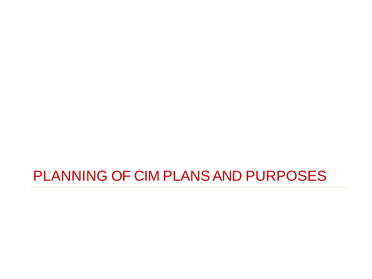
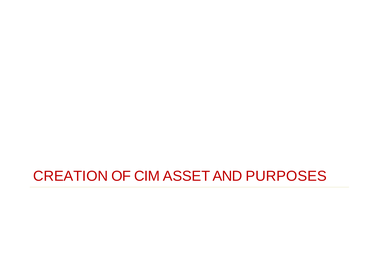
PLANNING: PLANNING -> CREATION (71, 176)
PLANS: PLANS -> ASSET (187, 176)
